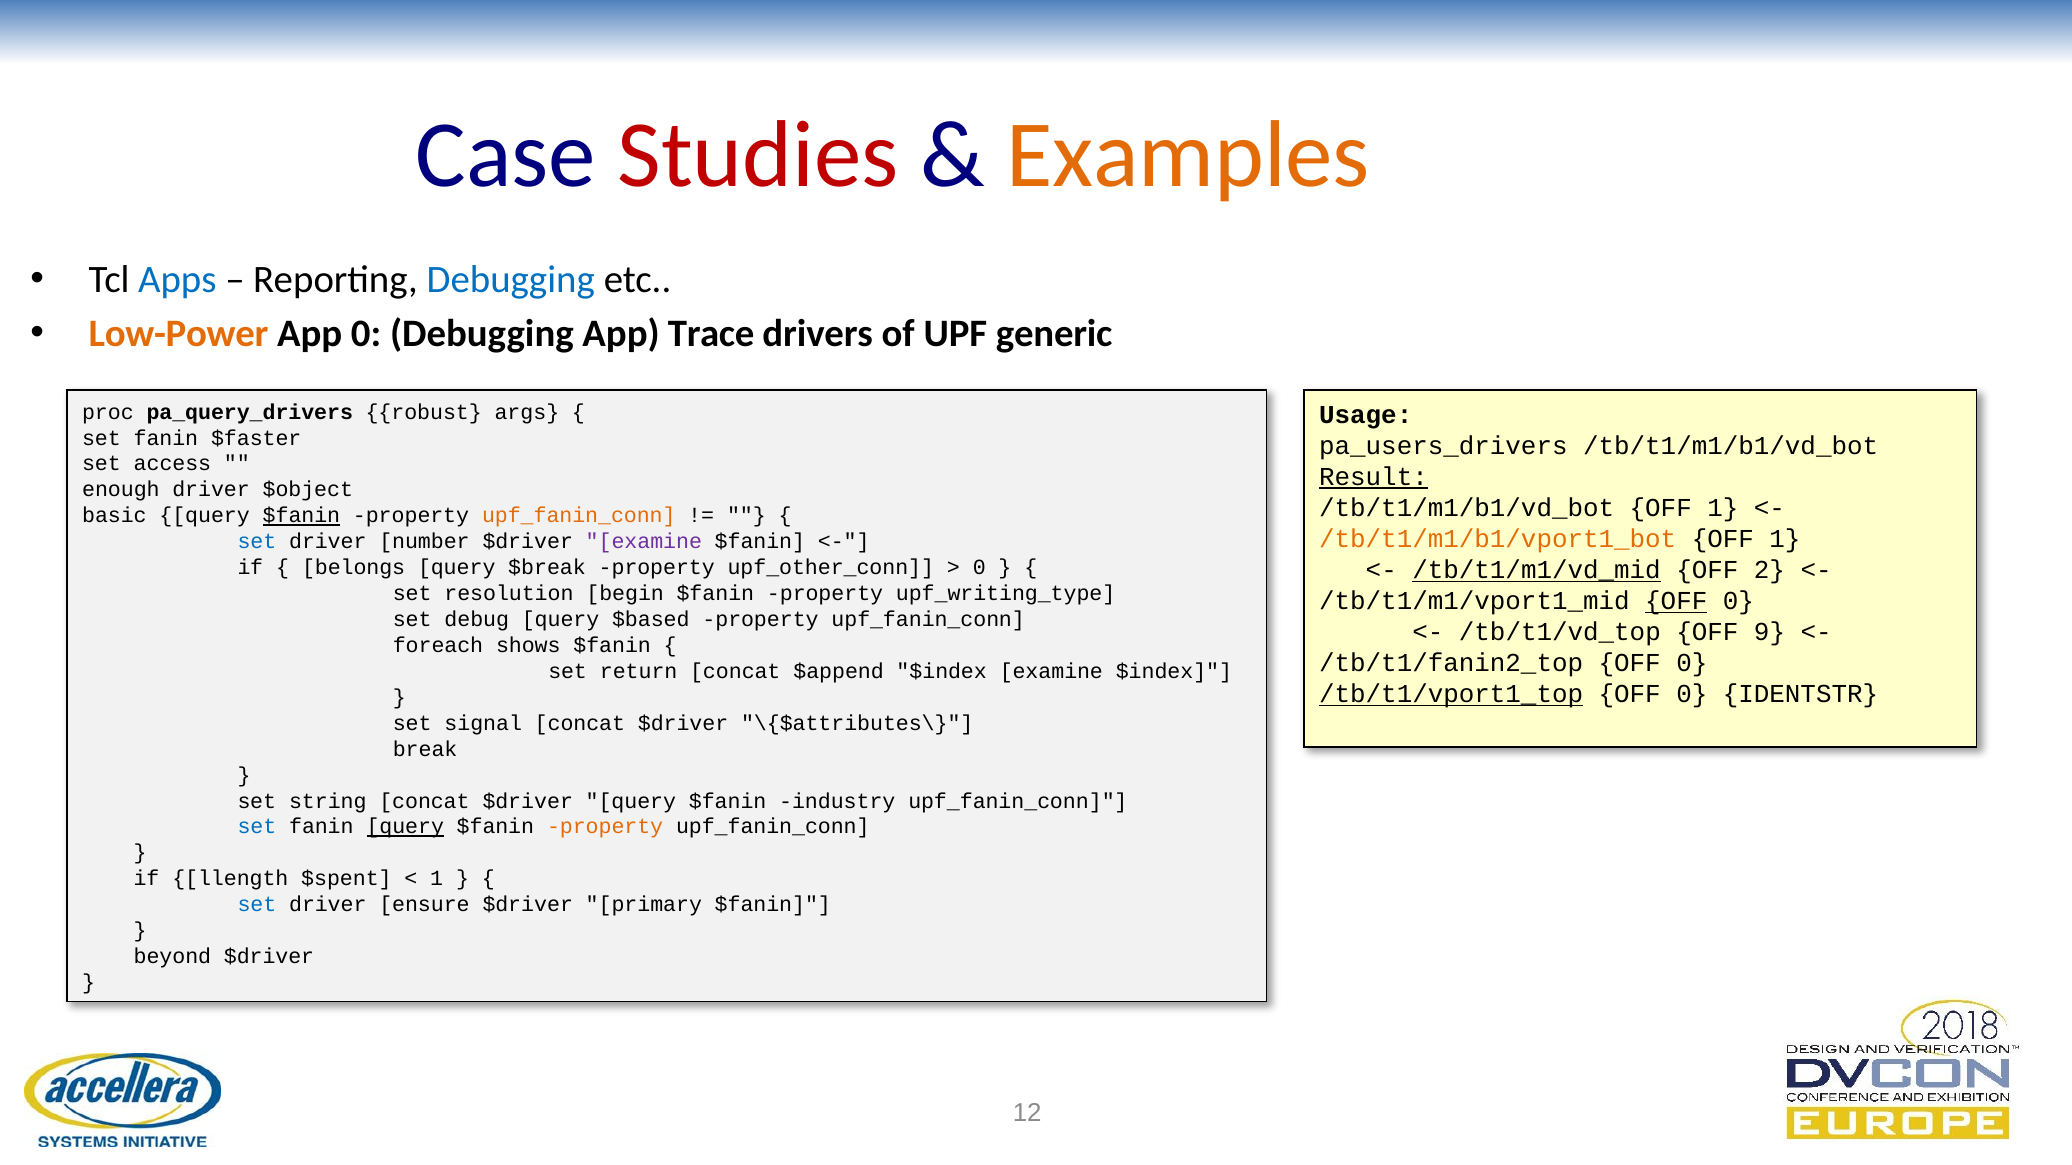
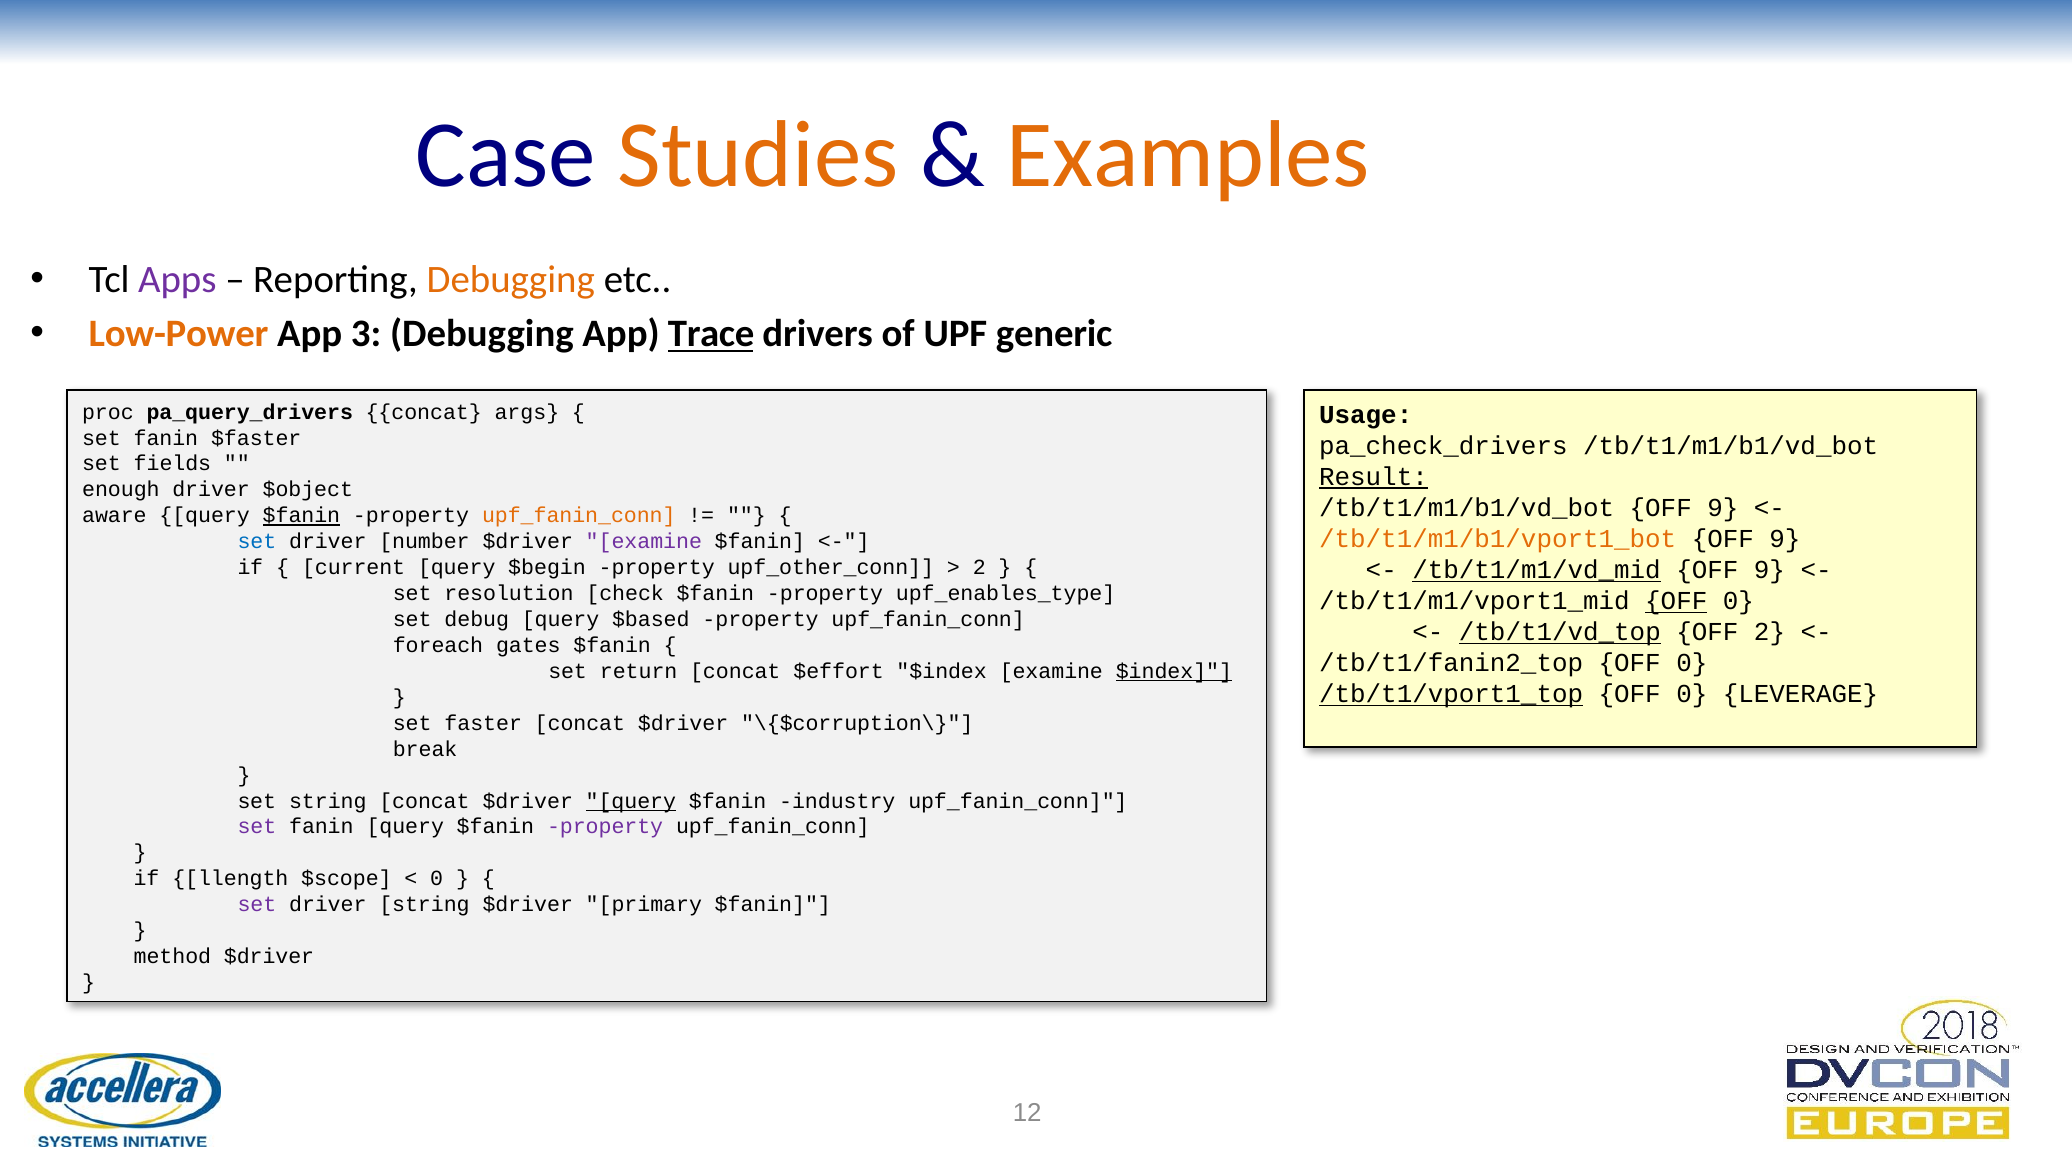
Studies colour: red -> orange (758, 156)
Apps colour: blue -> purple (177, 280)
Debugging colour: blue -> orange (511, 280)
App 0: 0 -> 3 (366, 334)
Trace underline: none -> present (711, 334)
pa_query_drivers robust: robust -> concat (424, 412)
pa_users_drivers: pa_users_drivers -> pa_check_drivers (1443, 446)
access: access -> fields (172, 464)
/tb/t1/m1/b1/vd_bot OFF 1: 1 -> 9 (1723, 508)
basic: basic -> aware (114, 516)
1: 1 -> 9 (1785, 539)
belongs: belongs -> current (354, 568)
$break: $break -> $begin (547, 568)
0: 0 -> 2 (979, 568)
2: 2 -> 9 (1769, 570)
begin: begin -> check (625, 594)
upf_writing_type: upf_writing_type -> upf_enables_type (1006, 594)
/tb/t1/vd_top underline: none -> present (1560, 633)
OFF 9: 9 -> 2 (1770, 633)
shows: shows -> gates (528, 646)
$append: $append -> $effort (839, 672)
$index underline: none -> present (1174, 672)
IDENTSTR: IDENTSTR -> LEVERAGE (1800, 695)
signal: signal -> faster (483, 723)
\{$attributes\: \{$attributes\ -> \{$corruption\ (857, 723)
query underline: none -> present (631, 801)
set colour: blue -> purple (257, 827)
query underline: present -> none (405, 827)
property colour: orange -> purple (605, 827)
$spent: $spent -> $scope (346, 879)
1: 1 -> 0 (437, 879)
set colour: blue -> purple (257, 905)
driver ensure: ensure -> string (424, 905)
beyond: beyond -> method (172, 957)
